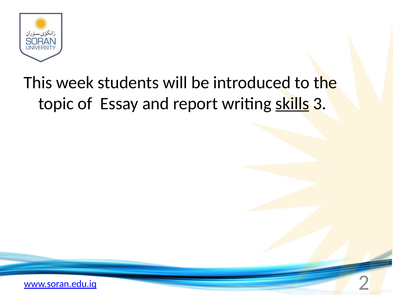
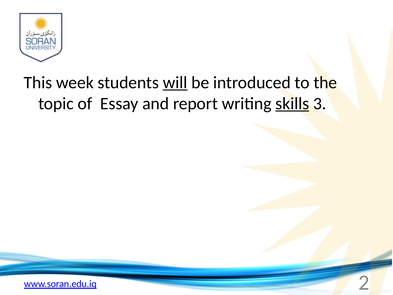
will underline: none -> present (175, 82)
